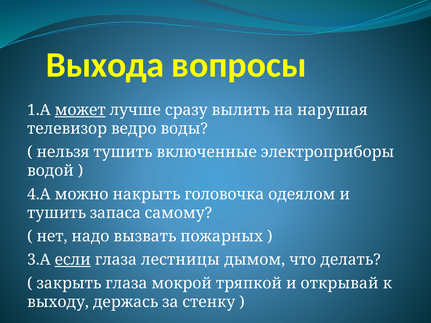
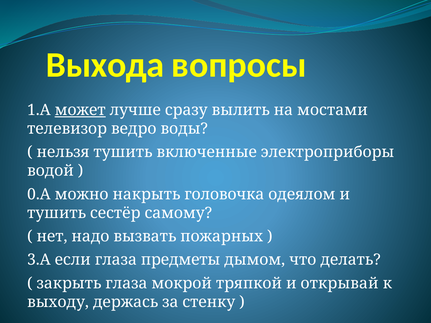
нарушая: нарушая -> мостами (332, 110)
4.А: 4.А -> 0.А (39, 194)
запаса: запаса -> сестёр (115, 213)
если underline: present -> none (73, 260)
лестницы: лестницы -> предметы (181, 260)
